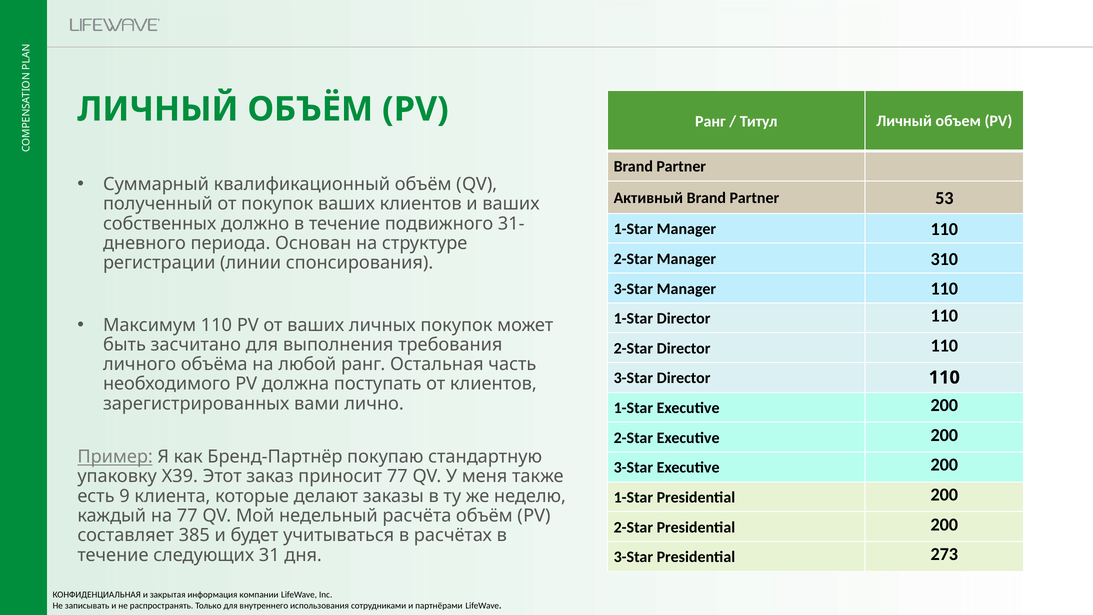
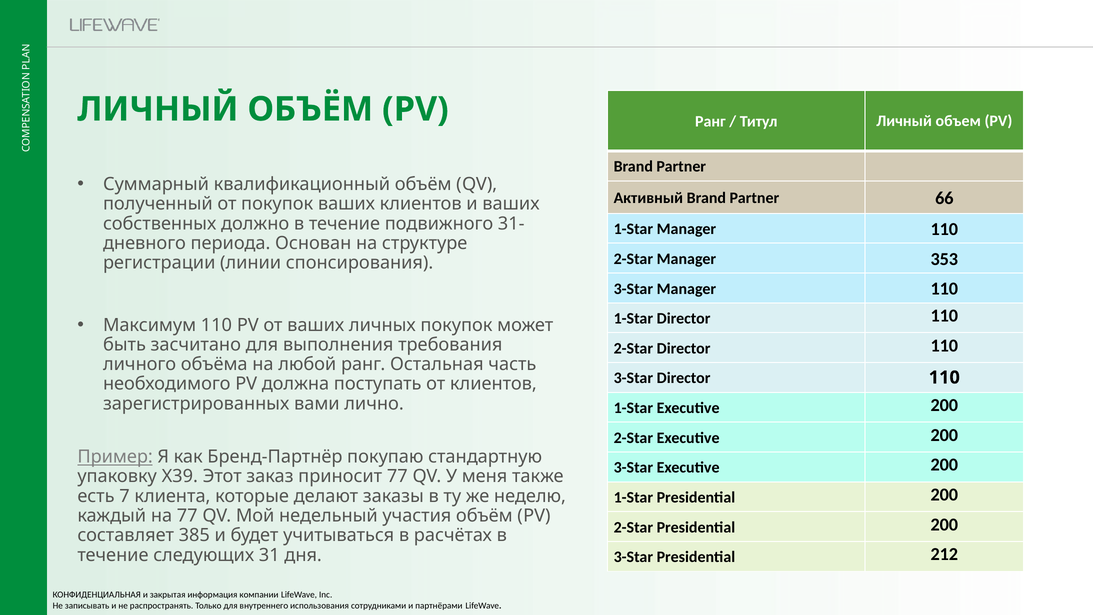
53: 53 -> 66 (944, 198)
310: 310 -> 353 (944, 259)
9: 9 -> 7 (124, 496)
расчёта: расчёта -> участия (417, 516)
273: 273 -> 212 (944, 554)
